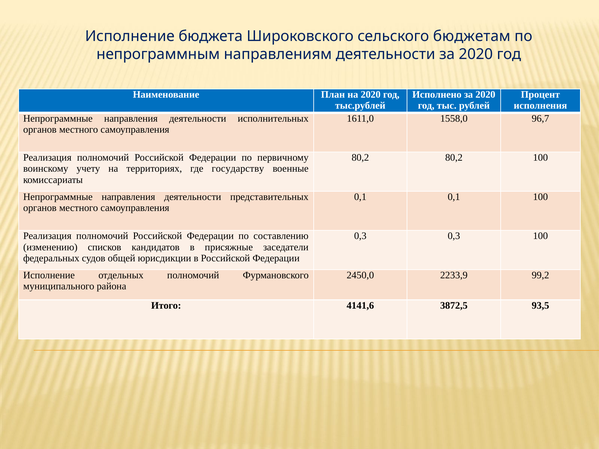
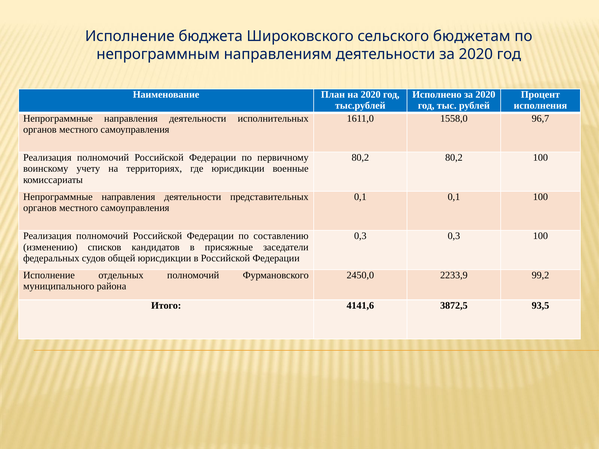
где государству: государству -> юрисдикции (238, 169)
